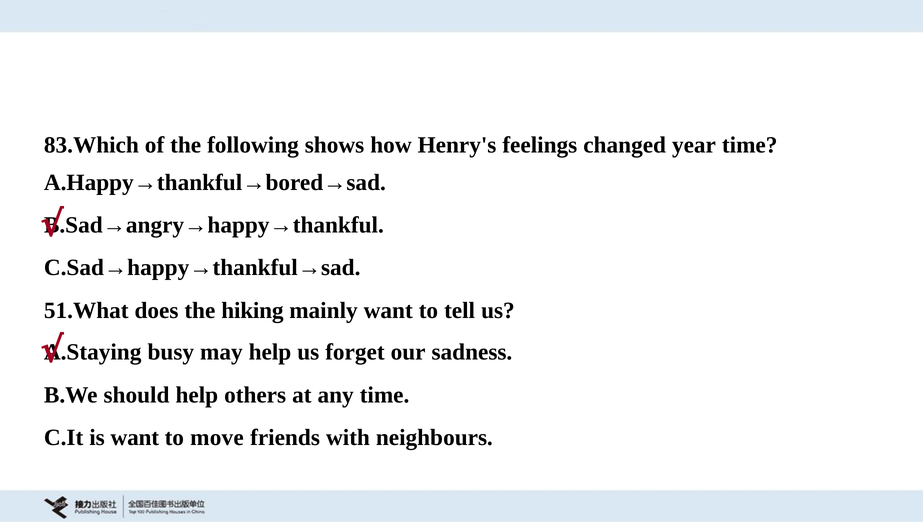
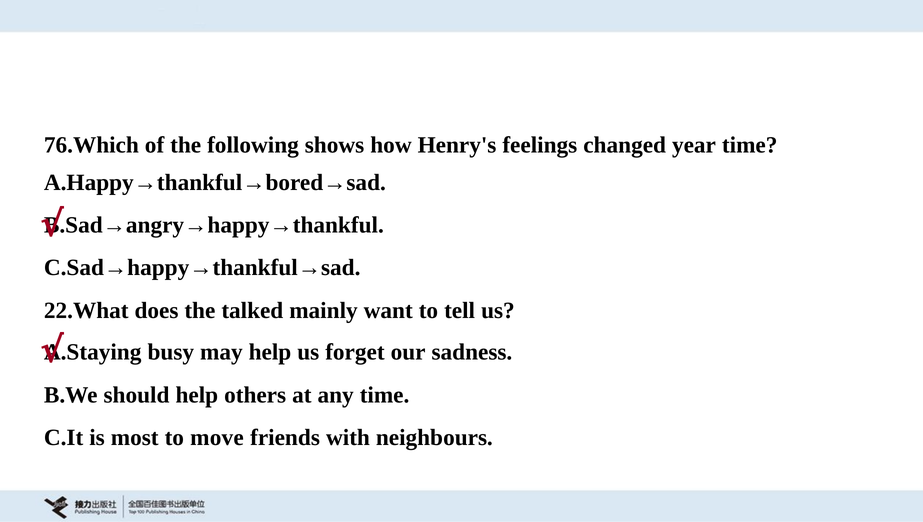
83.Which: 83.Which -> 76.Which (91, 145)
51.What: 51.What -> 22.What (86, 310)
hiking: hiking -> talked (252, 310)
is want: want -> most (135, 438)
